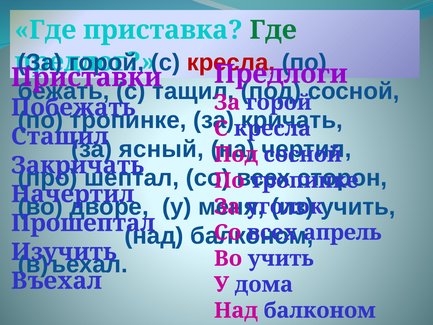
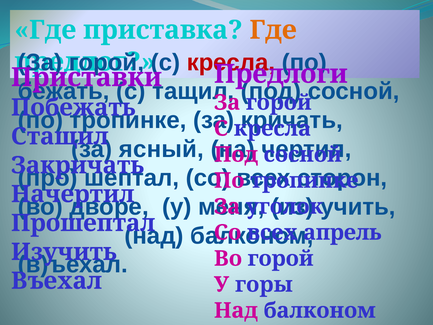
Где colour: green -> orange (273, 30)
Во учить: учить -> горой (281, 258)
дома: дома -> горы (264, 284)
